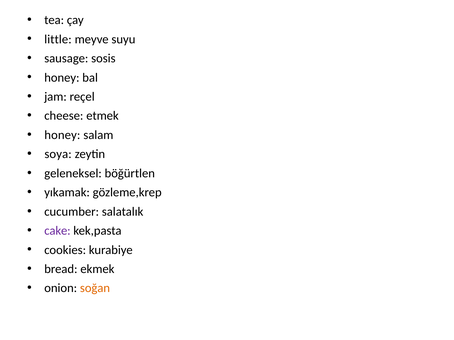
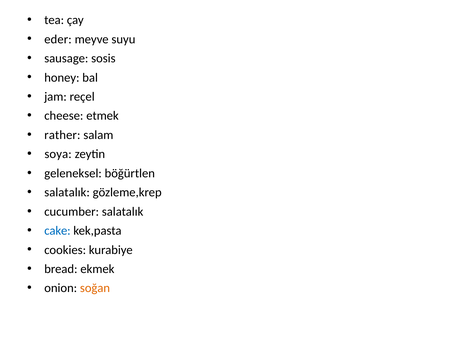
little: little -> eder (58, 39)
honey: honey -> rather (62, 135)
yıkamak: yıkamak -> salatalık (67, 193)
cake colour: purple -> blue (57, 231)
